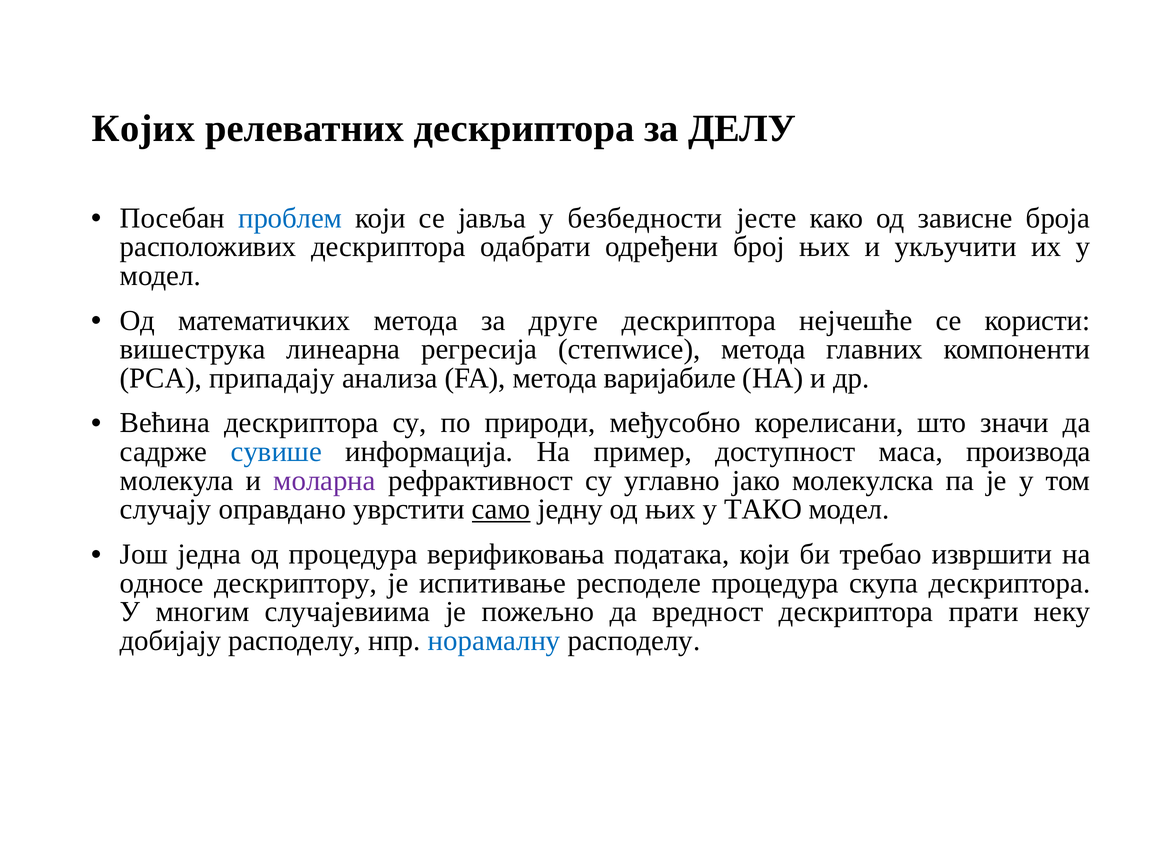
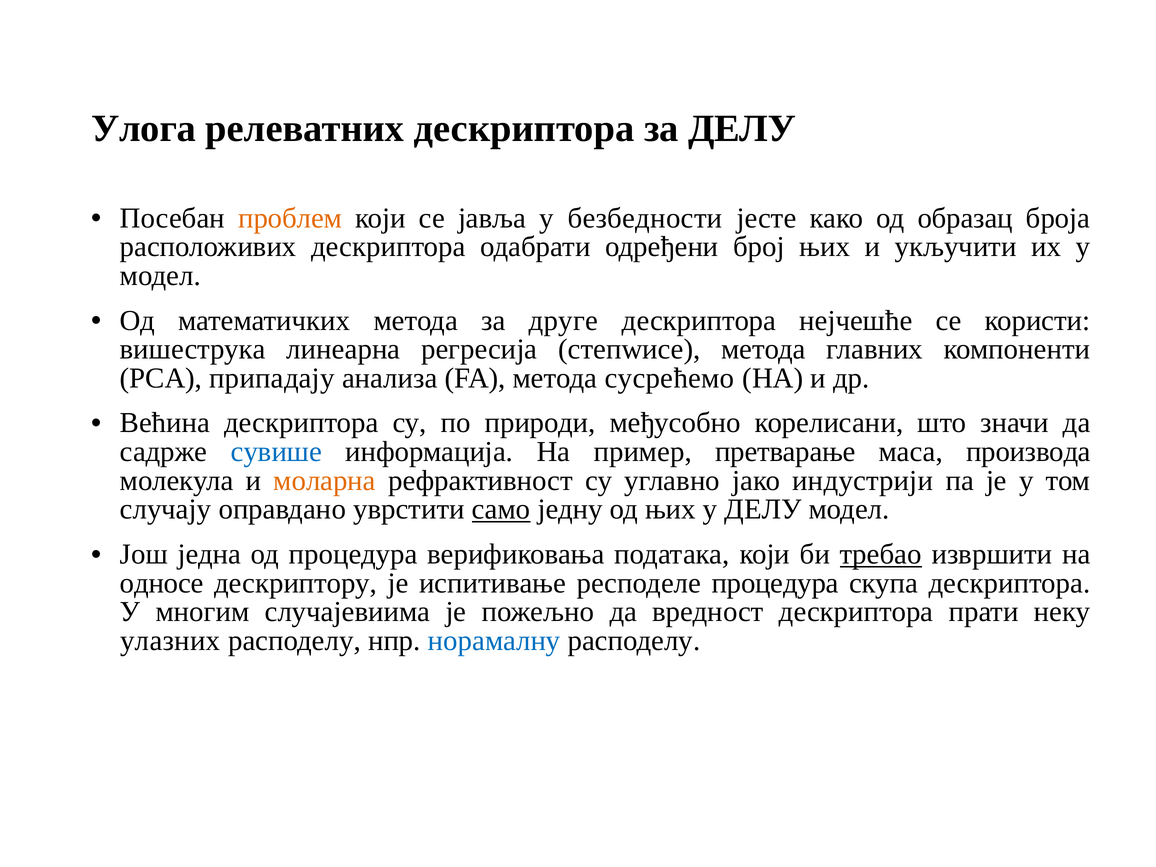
Којих: Којих -> Улога (144, 129)
проблем colour: blue -> orange (290, 218)
зависне: зависне -> образац (965, 218)
варијабиле: варијабиле -> сусрећемо (670, 378)
доступност: доступност -> претварање (785, 452)
моларна colour: purple -> orange (325, 481)
молекулска: молекулска -> индустрији (863, 481)
у ТАКО: ТАКО -> ДЕЛУ (763, 509)
требао underline: none -> present (881, 554)
добијају: добијају -> улазних (170, 641)
